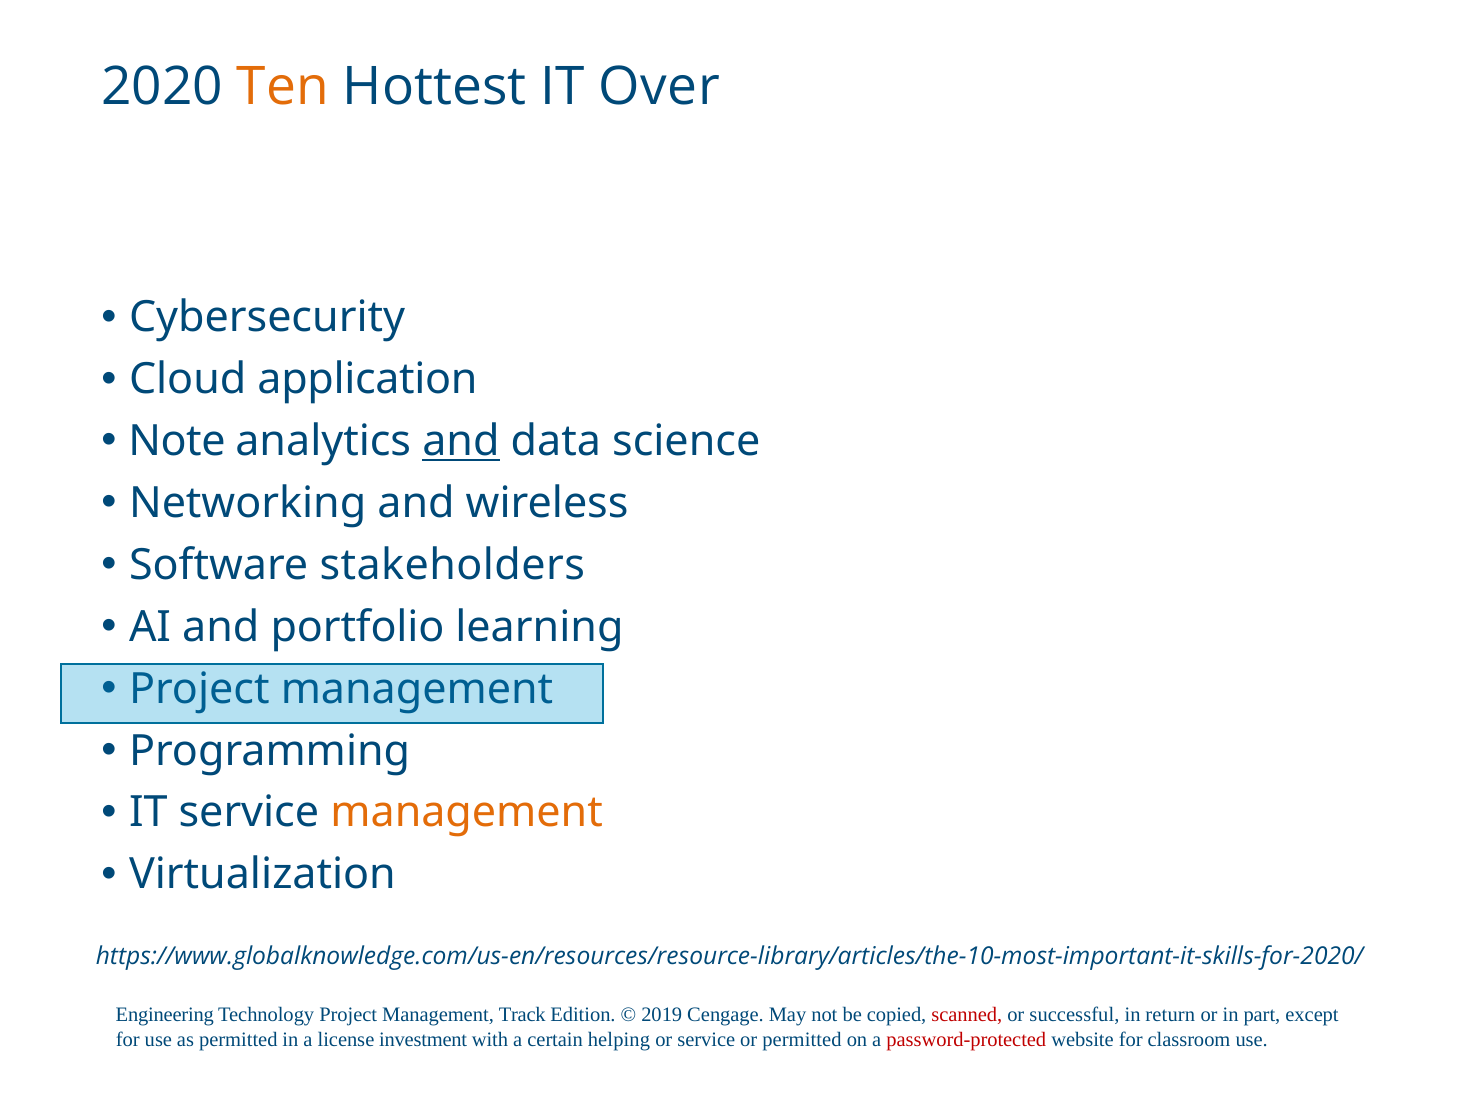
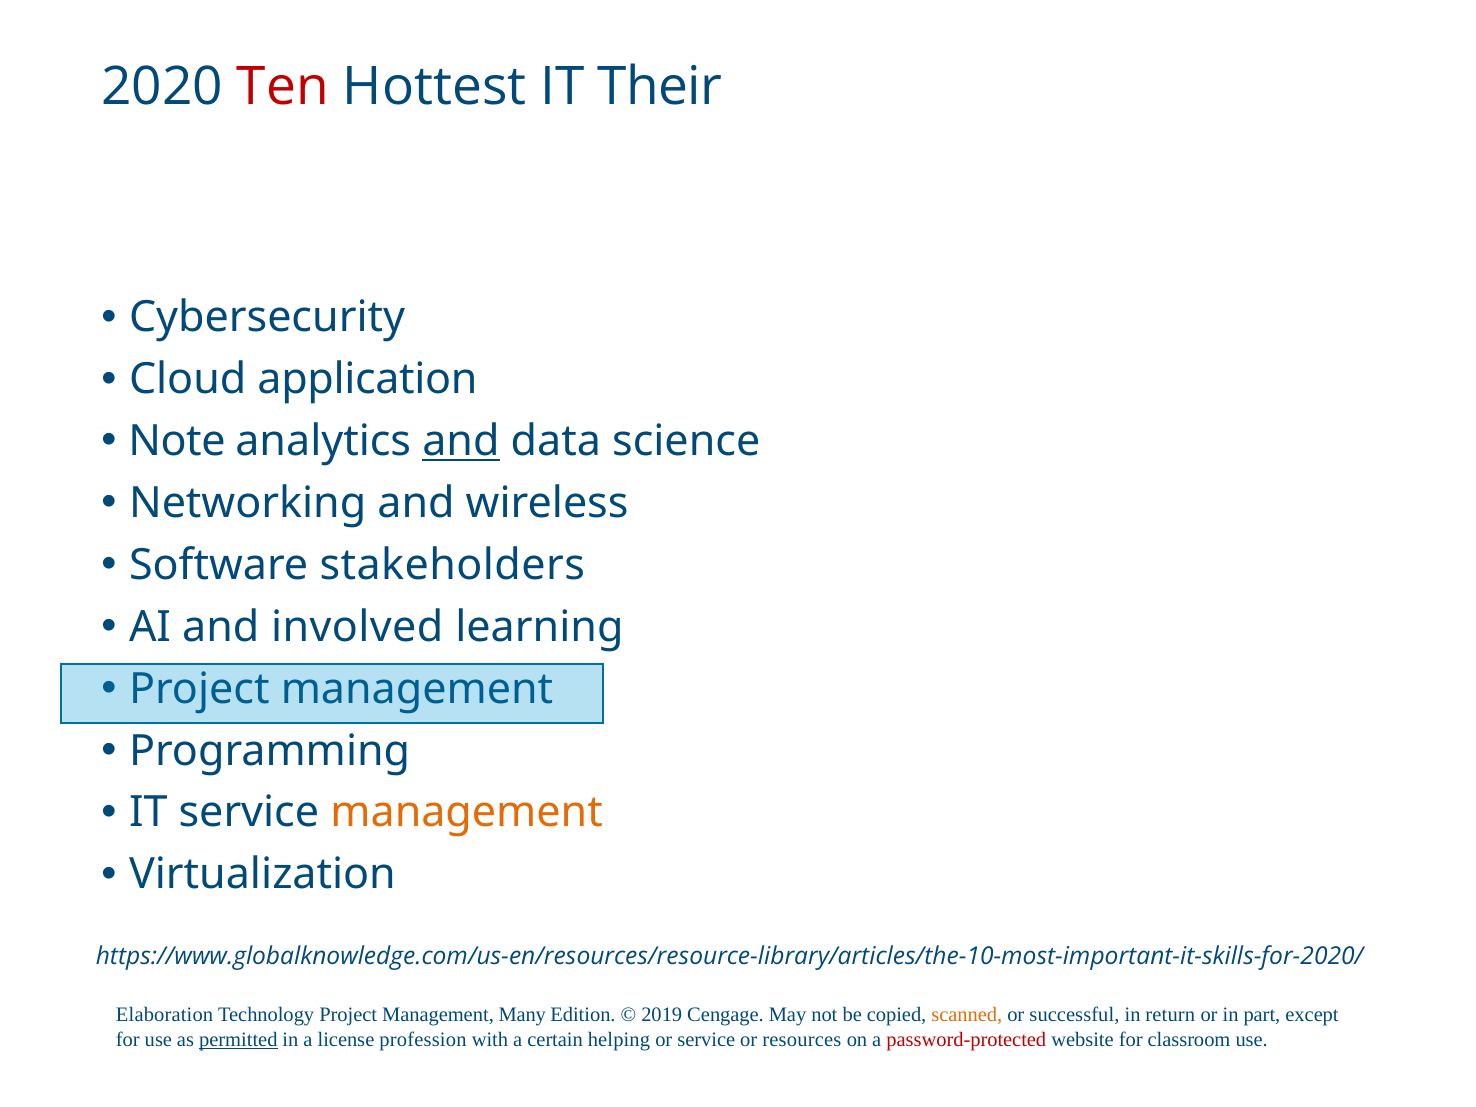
Ten colour: orange -> red (283, 87)
Over: Over -> Their (660, 87)
portfolio: portfolio -> involved (357, 627)
Engineering: Engineering -> Elaboration (165, 1015)
Track: Track -> Many (522, 1015)
scanned colour: red -> orange (967, 1015)
permitted underline: none -> present (238, 1039)
investment: investment -> profession (423, 1039)
or permitted: permitted -> resources (802, 1039)
